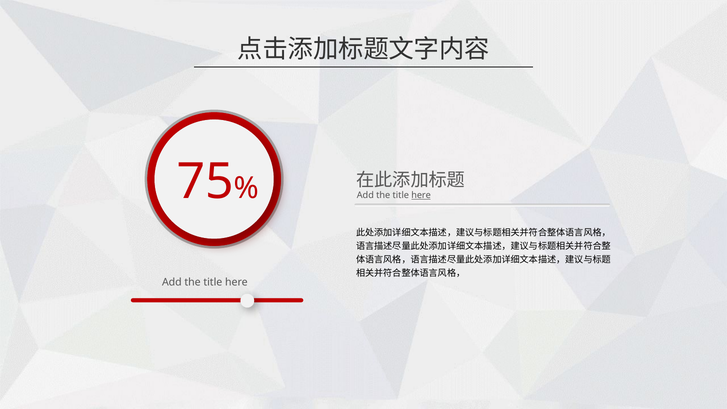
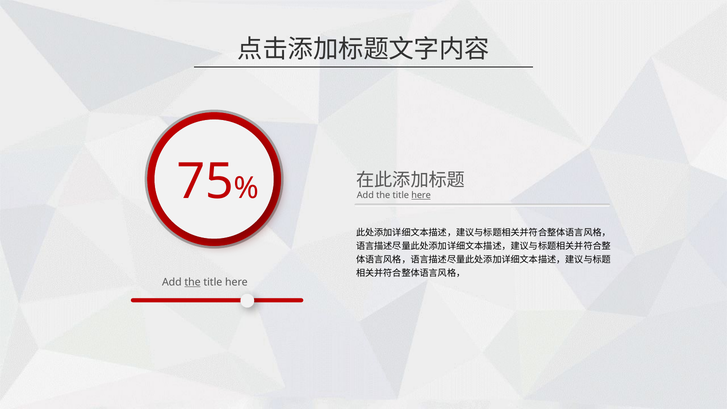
the underline: none -> present (193, 282)
